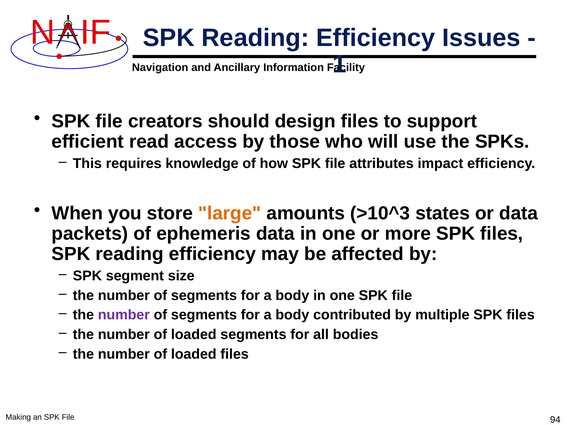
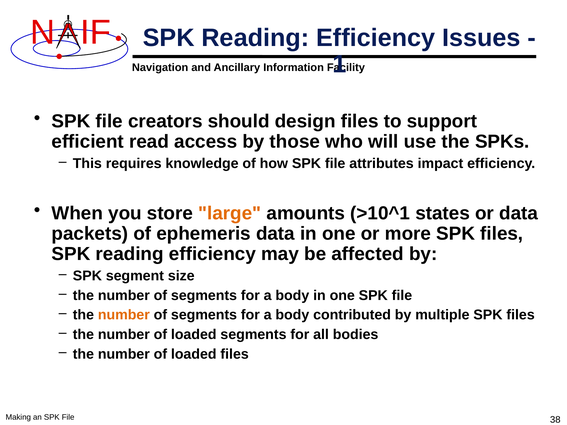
>10^3: >10^3 -> >10^1 (380, 213)
number colour: purple -> orange (124, 315)
94: 94 -> 38 (555, 420)
